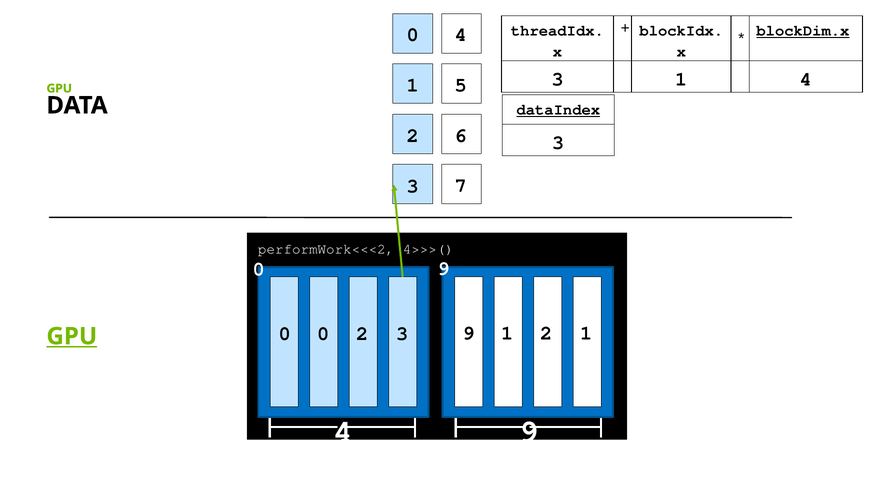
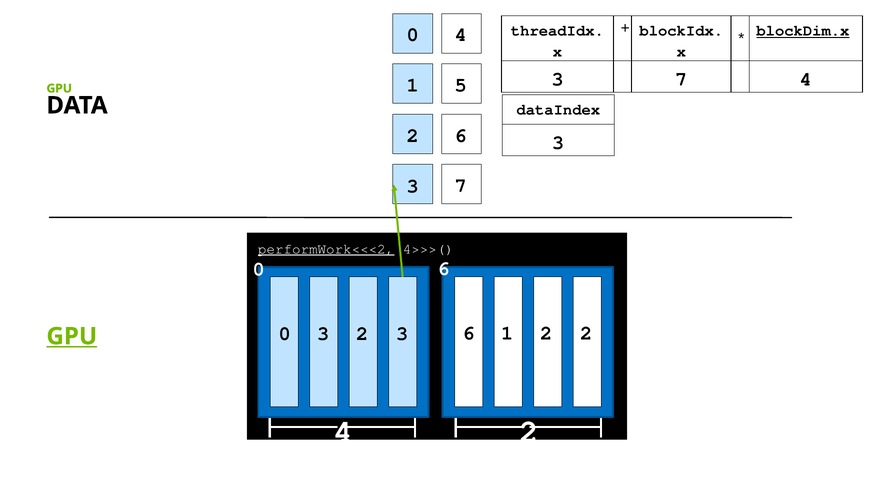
3 1: 1 -> 7 (681, 79)
dataIndex underline: present -> none (558, 110)
performWork<<<2 underline: none -> present (326, 249)
0 9: 9 -> 6 (444, 269)
0 0: 0 -> 3 (324, 334)
3 9: 9 -> 6 (469, 334)
2 1: 1 -> 2 (586, 334)
4 9: 9 -> 2 (529, 432)
